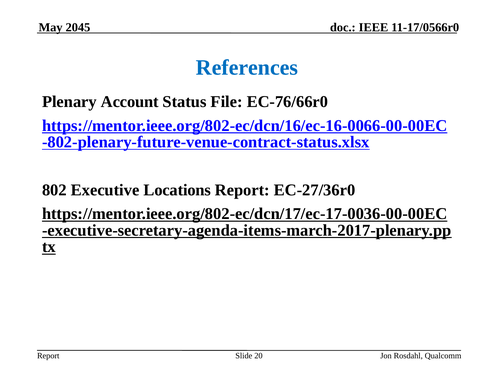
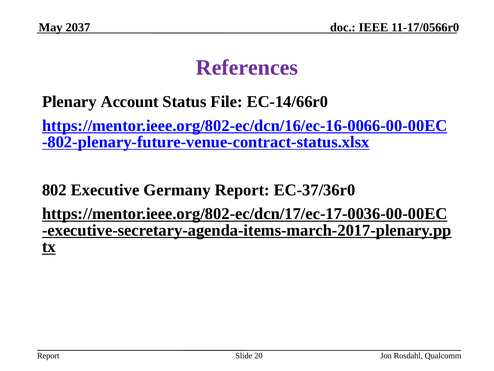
2045: 2045 -> 2037 (78, 27)
References colour: blue -> purple (247, 67)
EC-76/66r0: EC-76/66r0 -> EC-14/66r0 (287, 102)
Locations: Locations -> Germany (177, 190)
EC-27/36r0: EC-27/36r0 -> EC-37/36r0 (315, 190)
